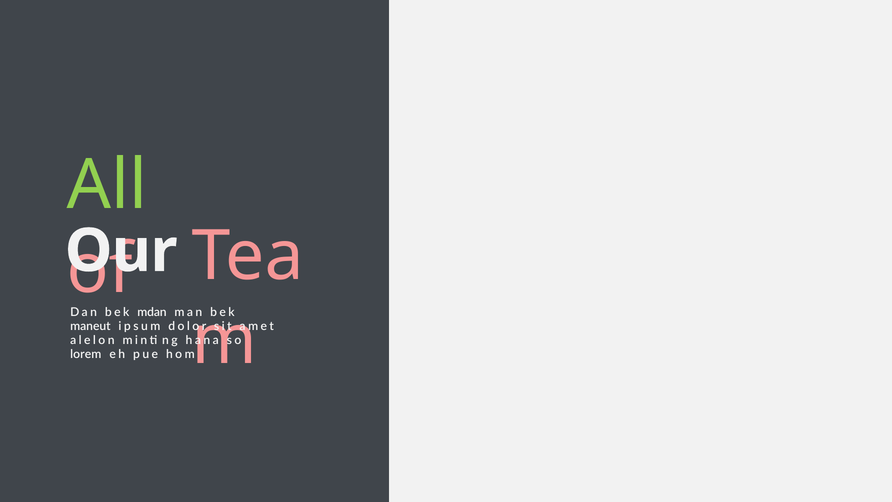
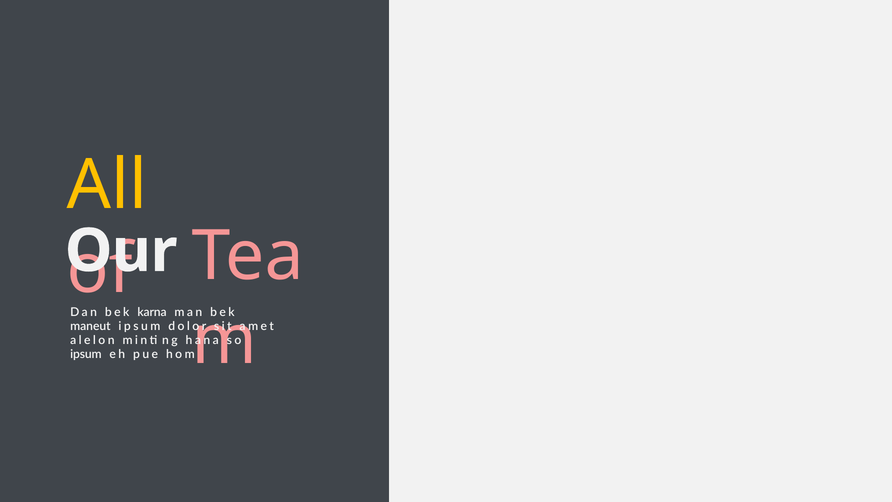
All colour: light green -> yellow (107, 185)
mdan: mdan -> karna (152, 312)
lorem: lorem -> ipsum (86, 354)
